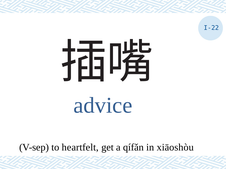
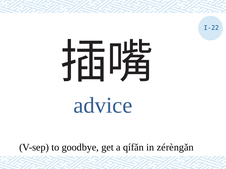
heartfelt: heartfelt -> goodbye (80, 148)
xiāoshòu: xiāoshòu -> zérèngǎn (175, 148)
